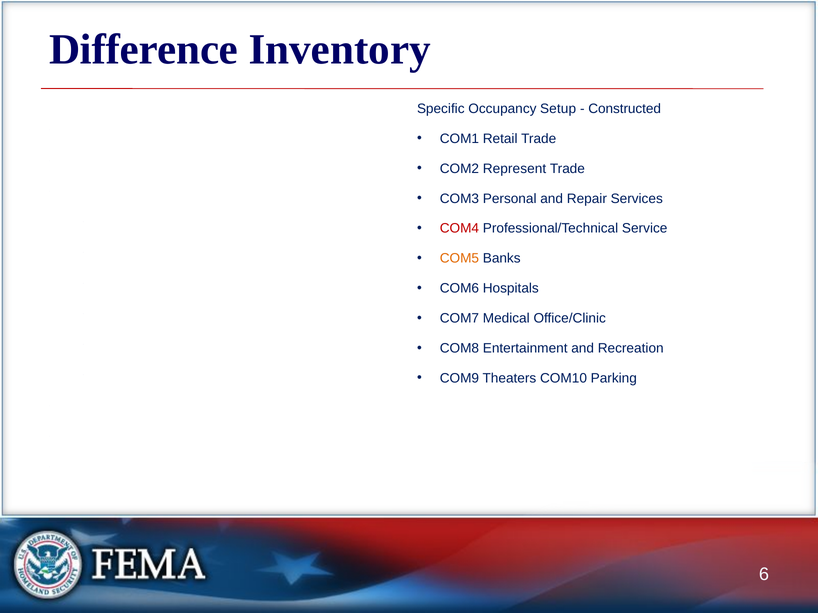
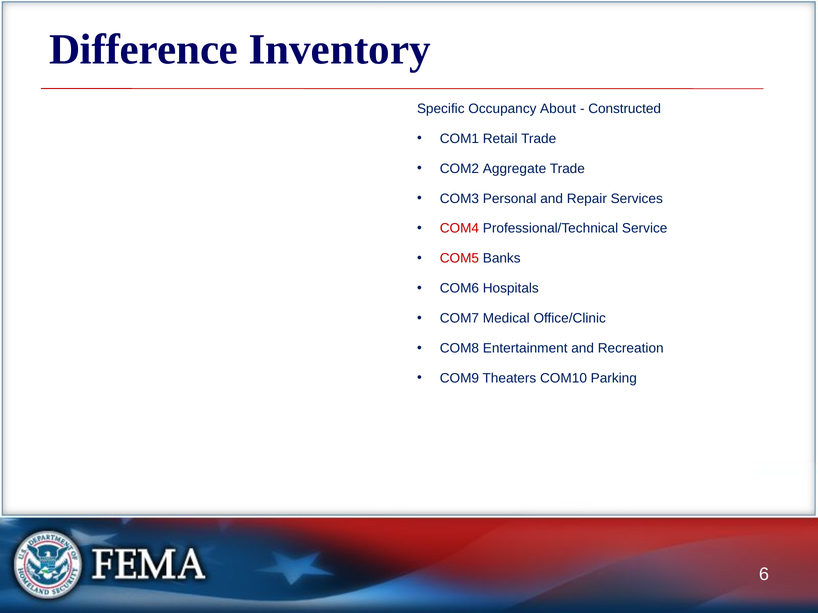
Setup: Setup -> About (558, 109)
Represent: Represent -> Aggregate (515, 169)
COM5 colour: orange -> red (459, 259)
